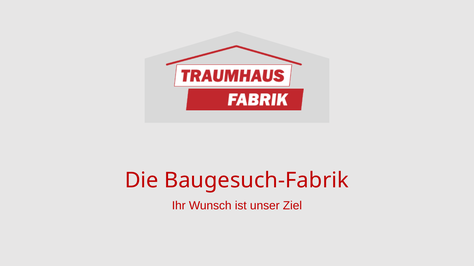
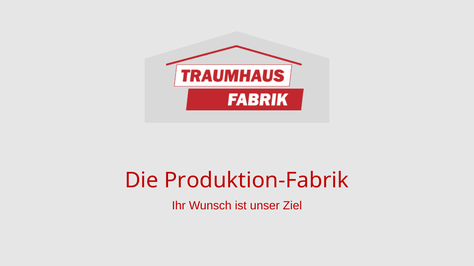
Baugesuch-Fabrik: Baugesuch-Fabrik -> Produktion-Fabrik (256, 181)
